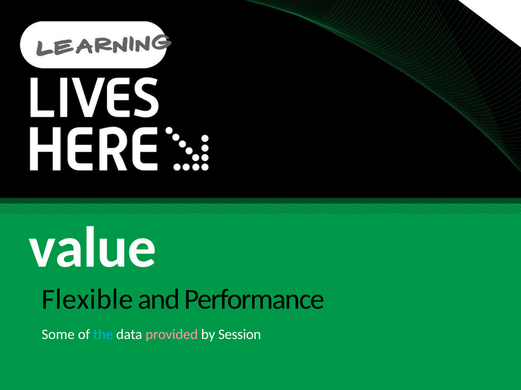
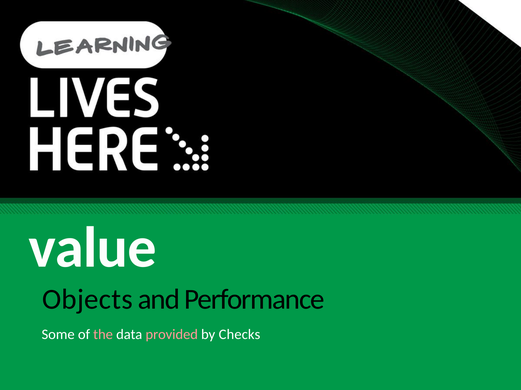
Flexible: Flexible -> Objects (87, 300)
the colour: light blue -> pink (103, 335)
Session: Session -> Checks (240, 335)
